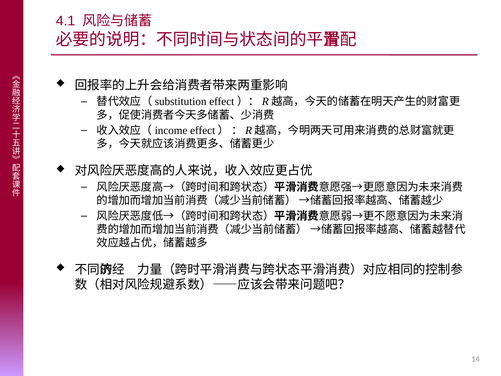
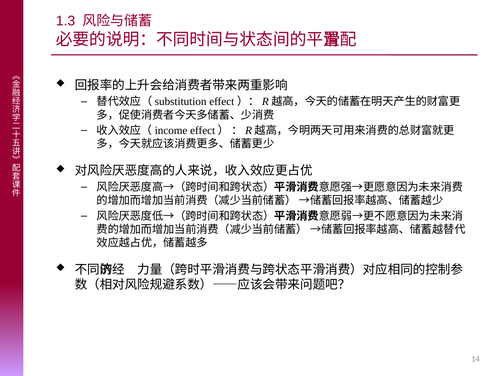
4.1: 4.1 -> 1.3 (66, 21)
